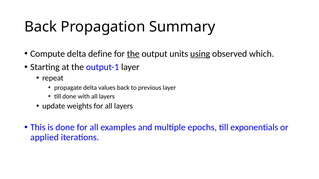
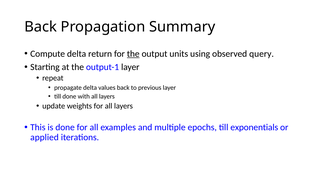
define: define -> return (100, 54)
using underline: present -> none (200, 54)
which: which -> query (262, 54)
